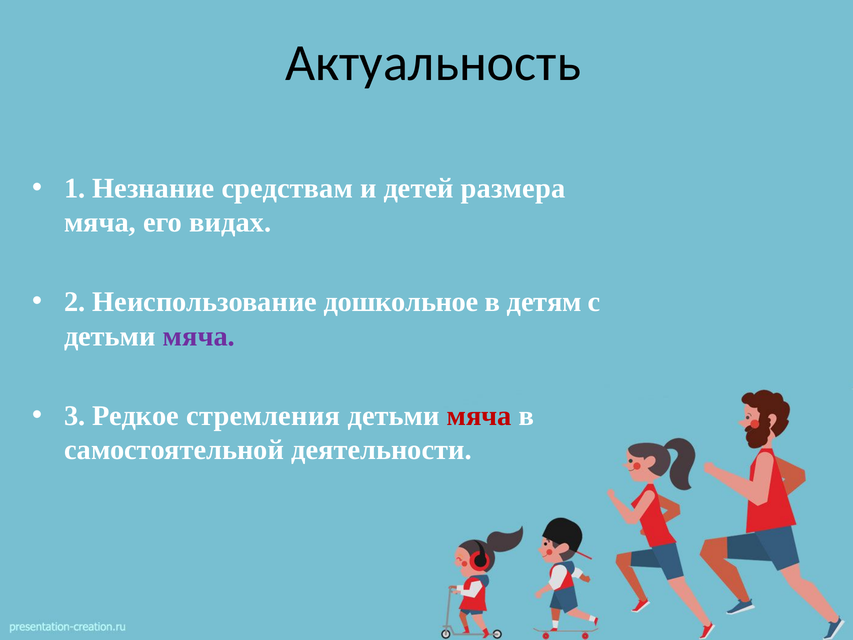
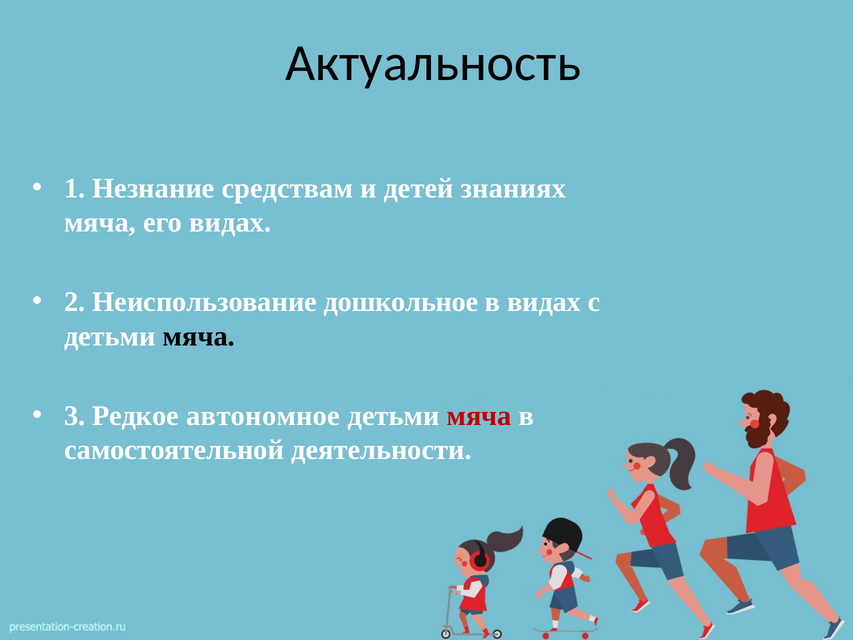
размера: размера -> знаниях (513, 188)
в детям: детям -> видах (544, 302)
мяча colour: purple -> black (199, 336)
стремления: стремления -> автономное (263, 416)
